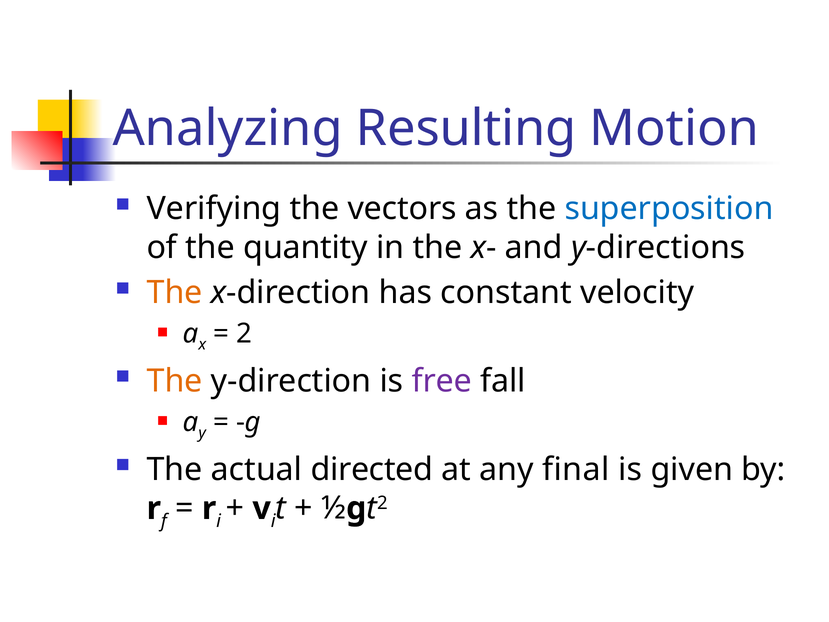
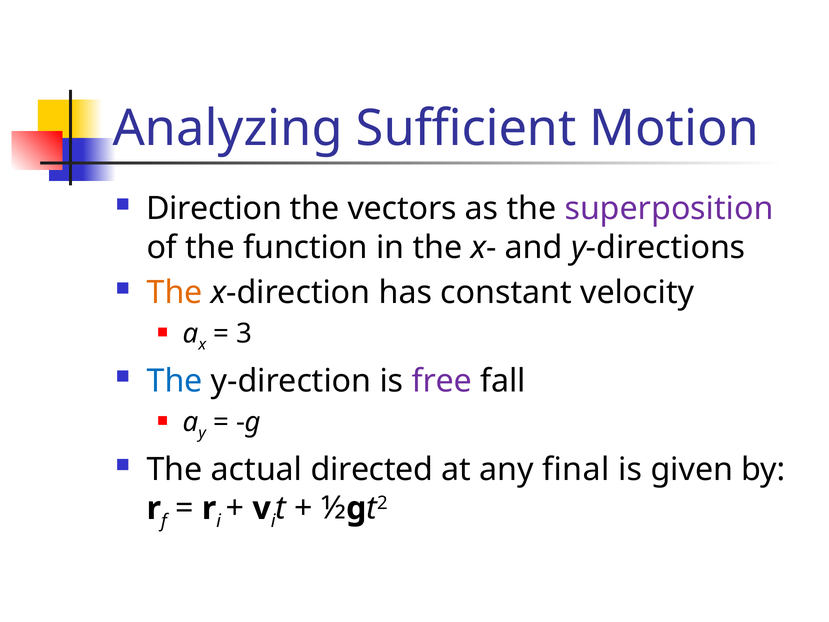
Resulting: Resulting -> Sufficient (466, 129)
Verifying: Verifying -> Direction (214, 209)
superposition colour: blue -> purple (669, 209)
quantity: quantity -> function (306, 247)
2: 2 -> 3 (244, 334)
The colour: orange -> blue (175, 381)
